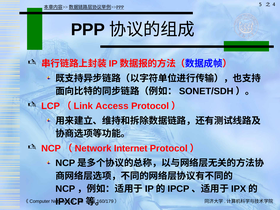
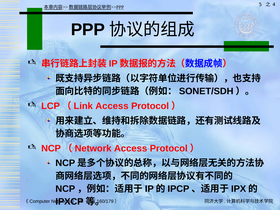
NCP（Network Internet: Internet -> Access (131, 148)
